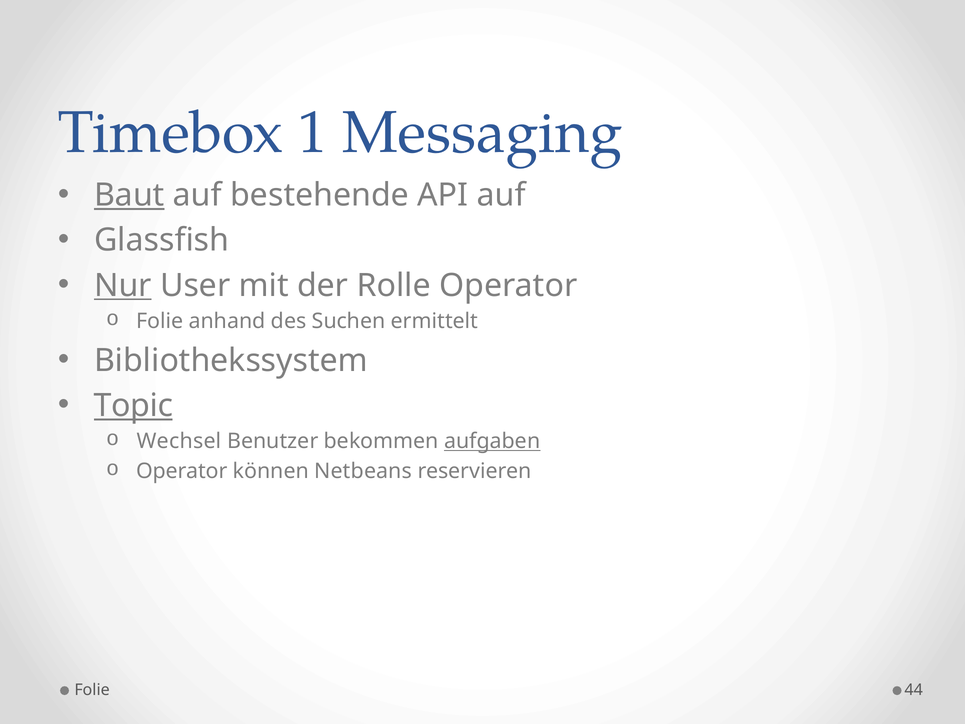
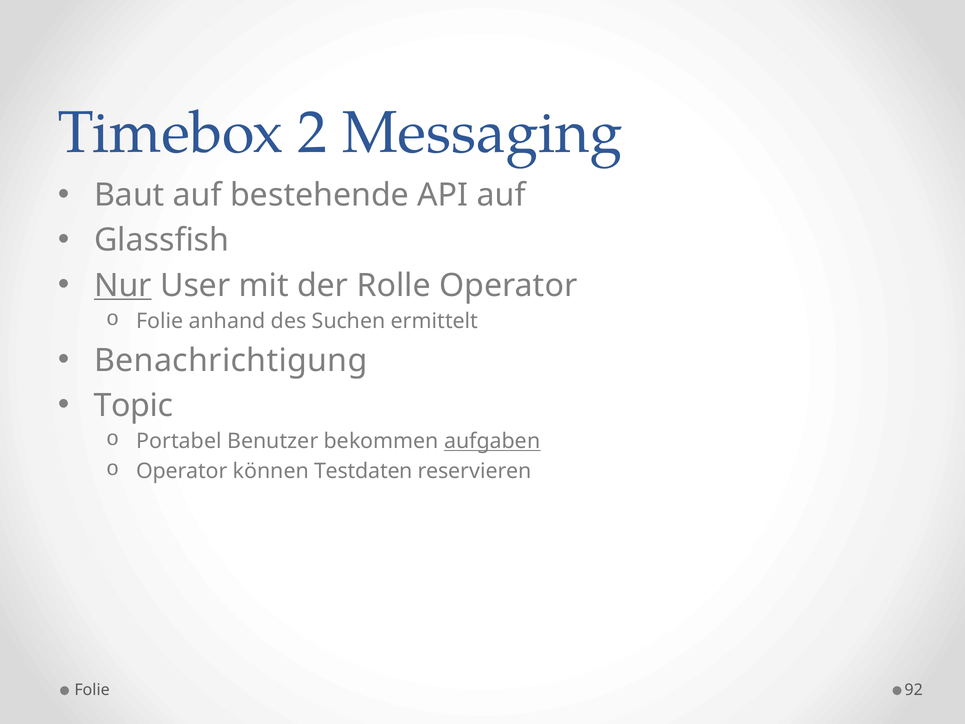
1: 1 -> 2 (313, 133)
Baut underline: present -> none (129, 195)
Bibliothekssystem: Bibliothekssystem -> Benachrichtigung (231, 360)
Topic underline: present -> none (134, 405)
Wechsel: Wechsel -> Portabel (179, 441)
Netbeans: Netbeans -> Testdaten (363, 471)
44: 44 -> 92 (914, 690)
